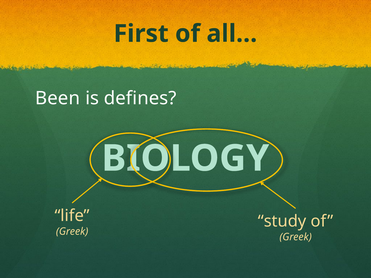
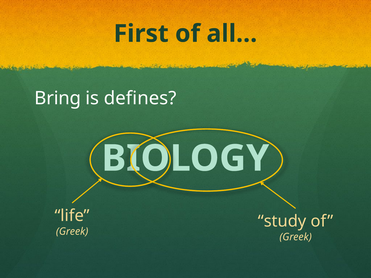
Been: Been -> Bring (58, 98)
